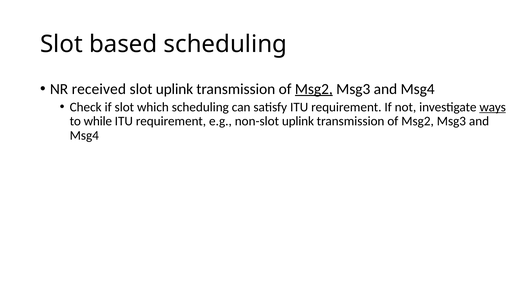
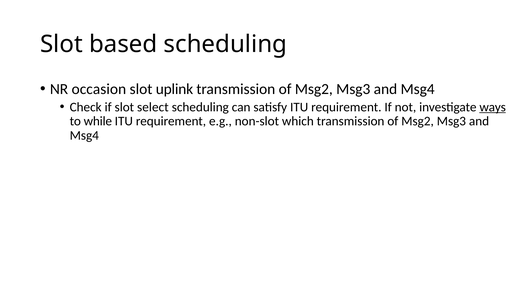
received: received -> occasion (99, 89)
Msg2 underline: present -> none (314, 89)
which: which -> select (153, 107)
non-slot uplink: uplink -> which (298, 121)
